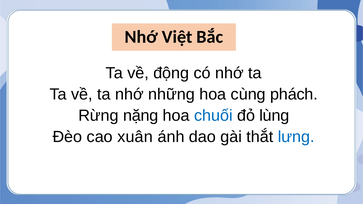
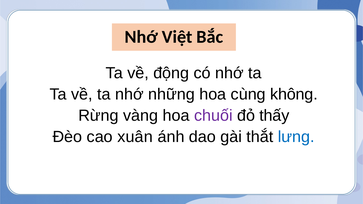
phách: phách -> không (294, 94)
nặng: nặng -> vàng (141, 116)
chuối colour: blue -> purple (213, 116)
lùng: lùng -> thấy (274, 116)
